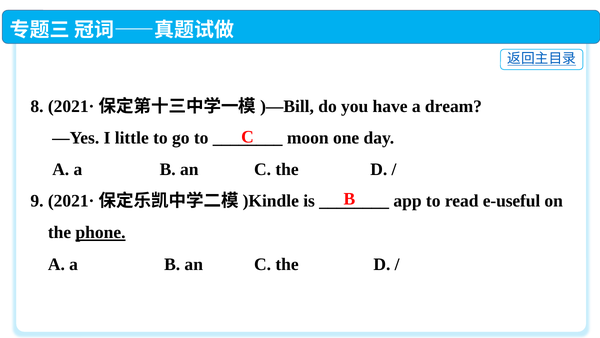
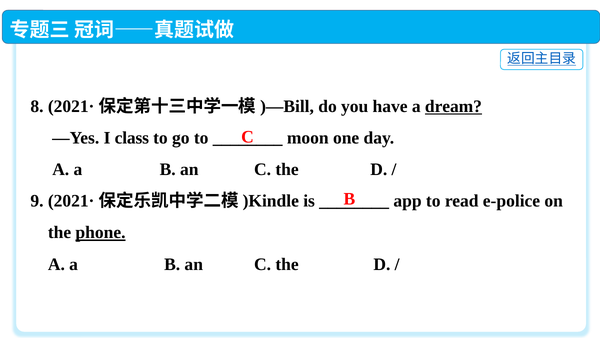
dream underline: none -> present (453, 106)
little: little -> class (132, 138)
e-useful: e-useful -> e-police (511, 201)
